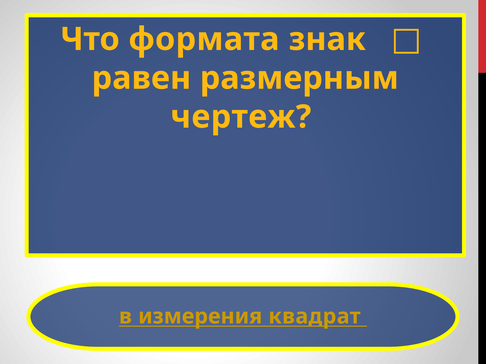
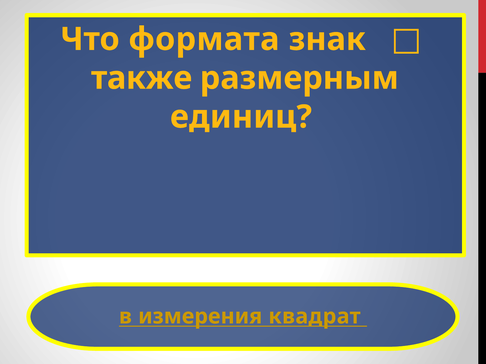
равен: равен -> также (142, 78)
чертеж: чертеж -> единиц (241, 117)
